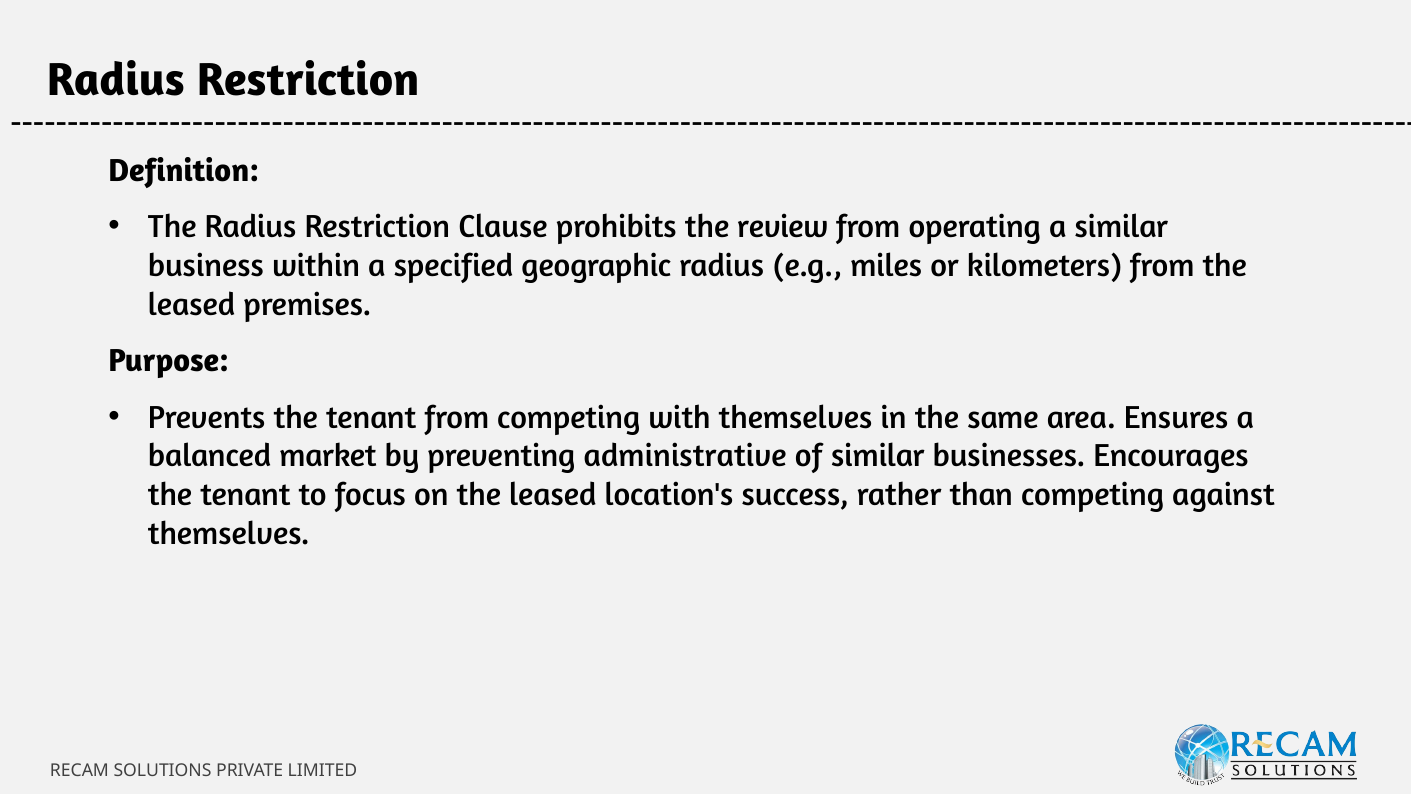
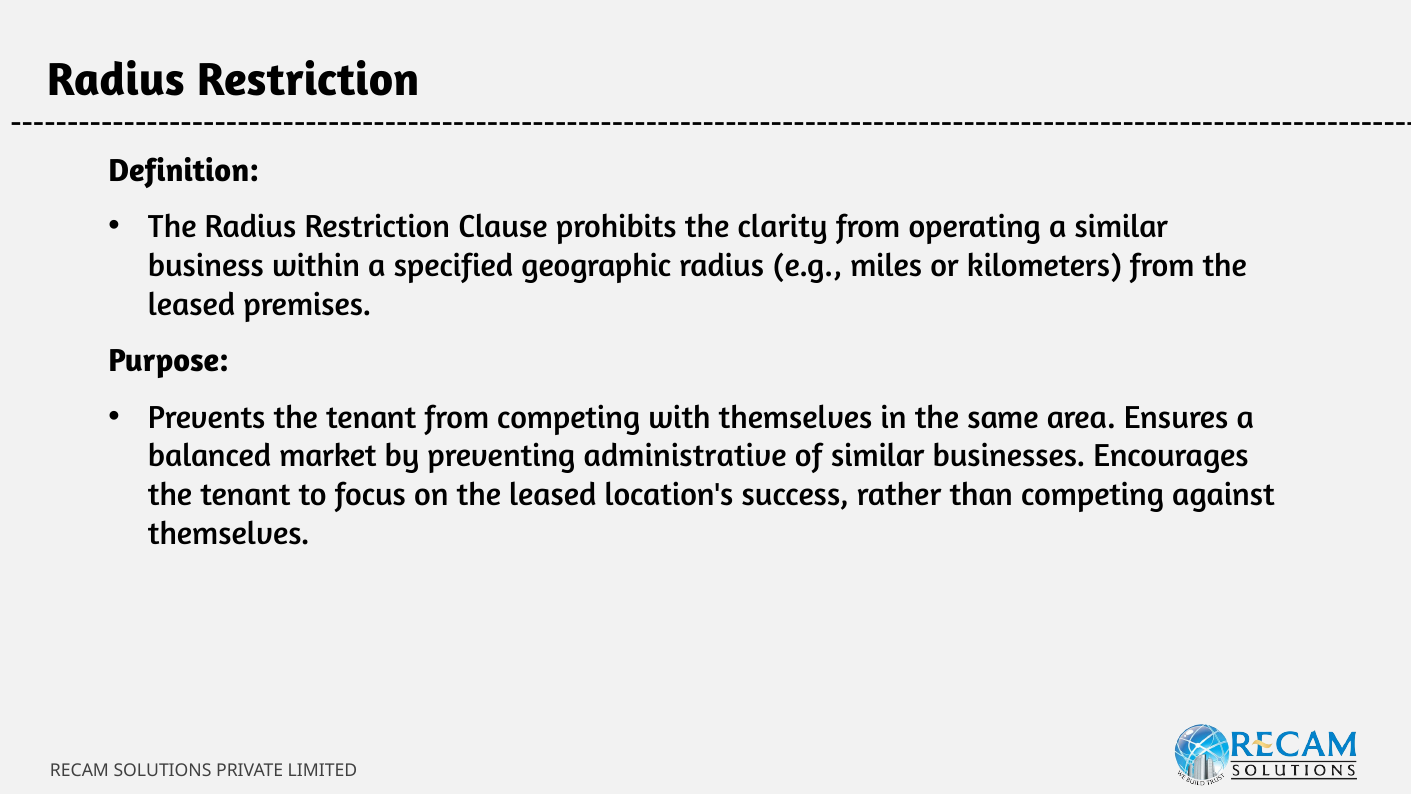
review: review -> clarity (783, 227)
